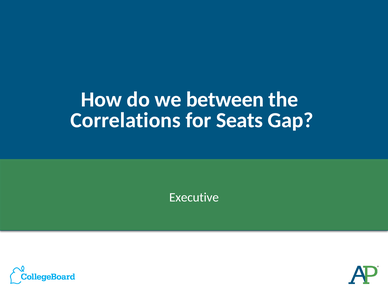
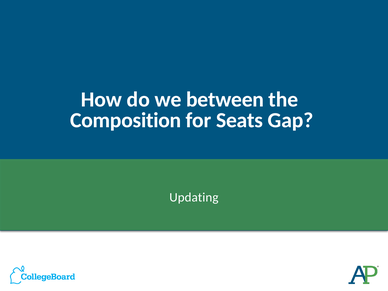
Correlations: Correlations -> Composition (126, 120)
Executive: Executive -> Updating (194, 197)
